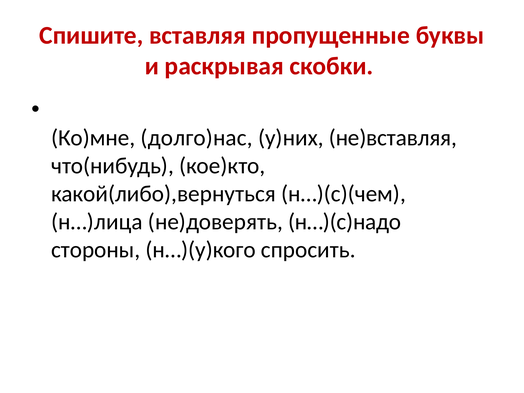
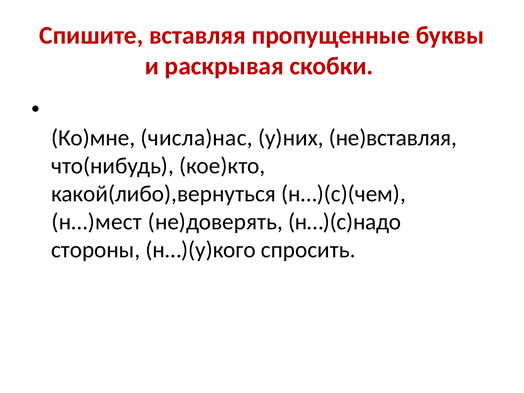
долго)нас: долго)нас -> числа)нас (197, 138)
н…)лица: н…)лица -> н…)мест (97, 222)
